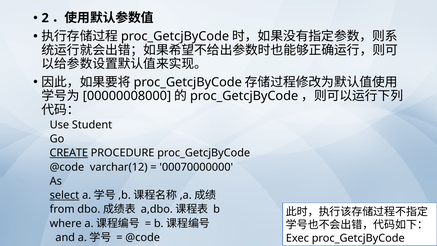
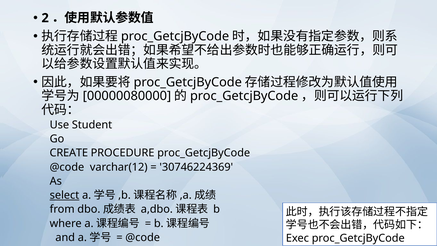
00000008000: 00000008000 -> 00000080000 (127, 96)
CREATE underline: present -> none (69, 153)
00070000000: 00070000000 -> 30746224369 (196, 167)
